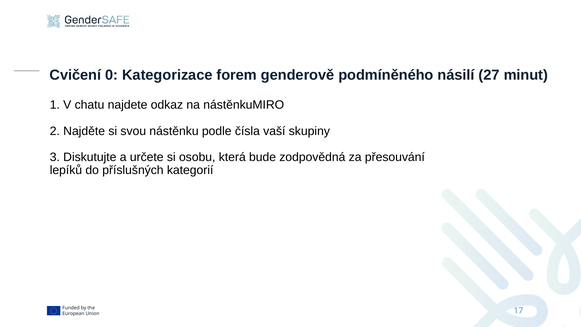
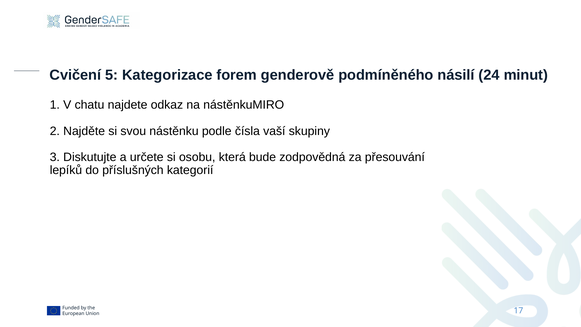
0: 0 -> 5 (112, 75)
27: 27 -> 24 (489, 75)
